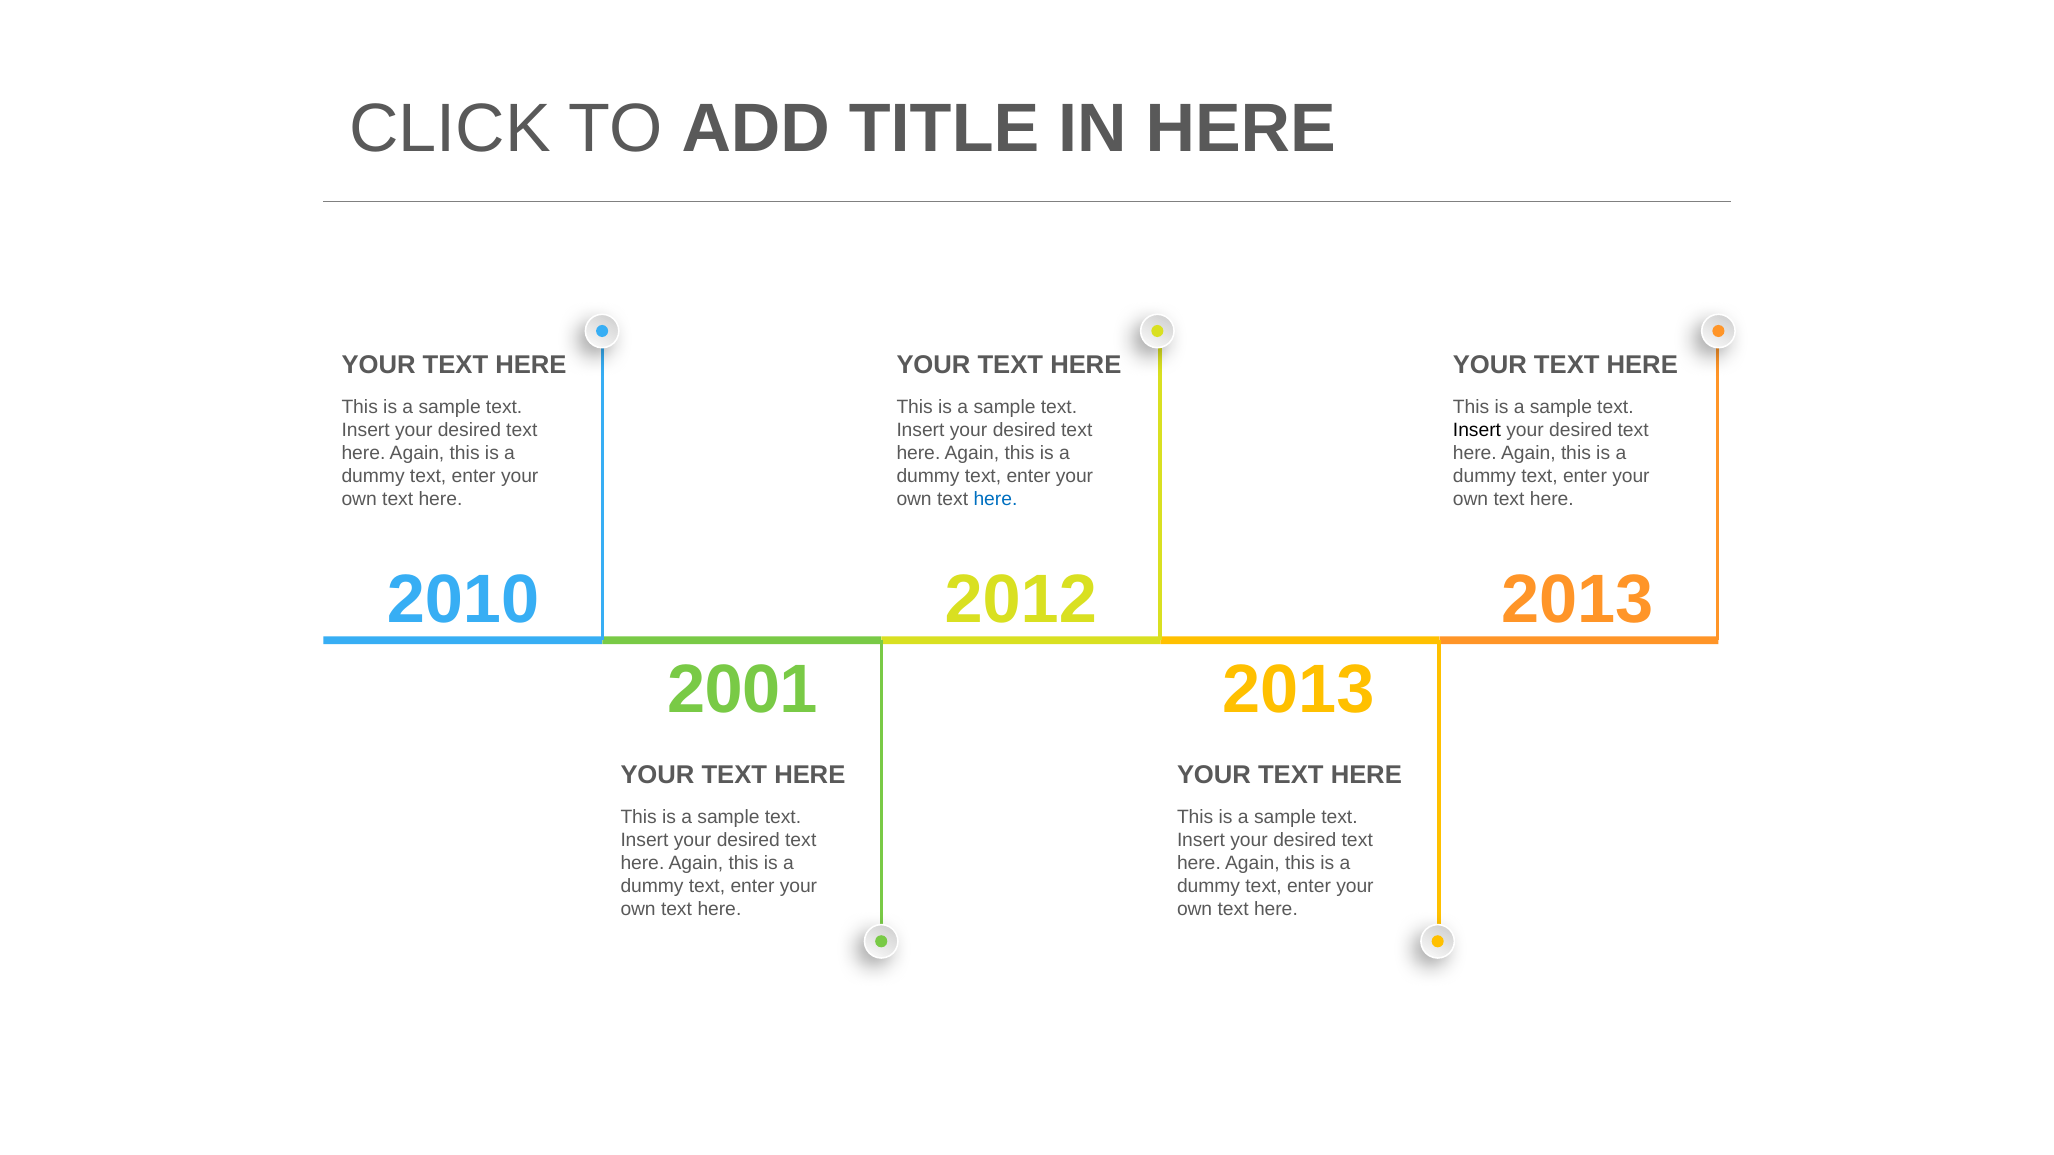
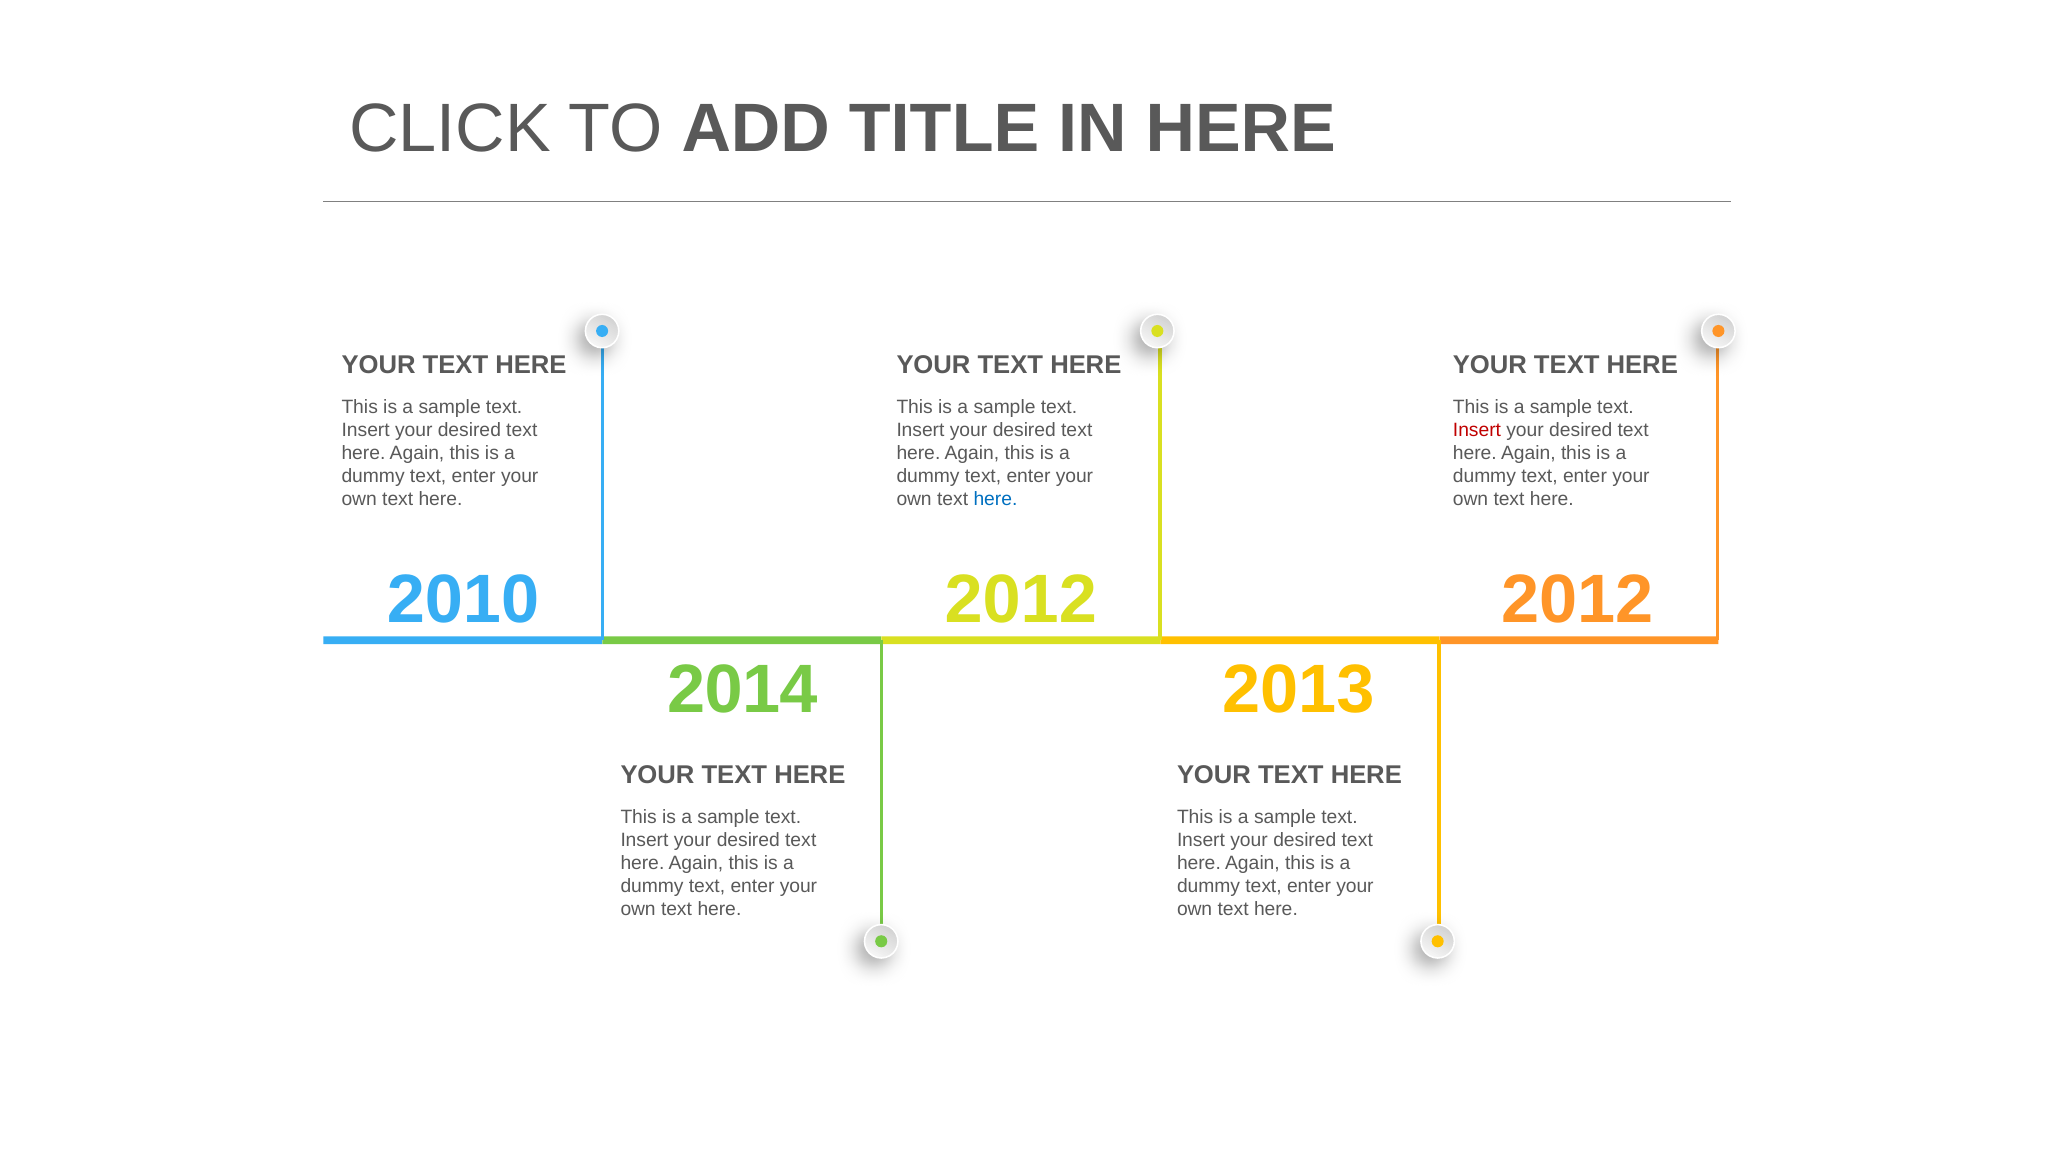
Insert colour: black -> red (1477, 430)
2013: 2013 -> 2012 (1577, 601)
2001: 2001 -> 2014 (742, 690)
